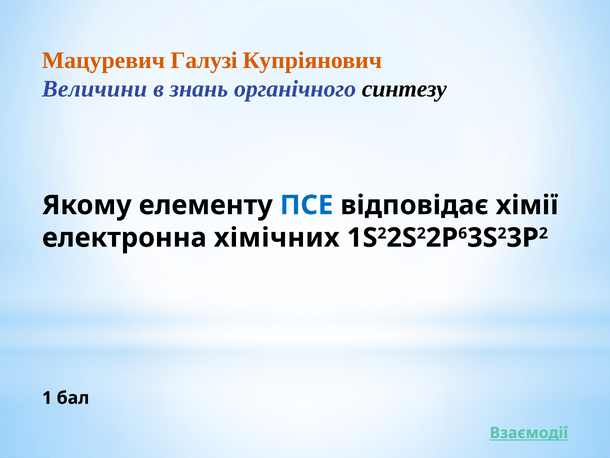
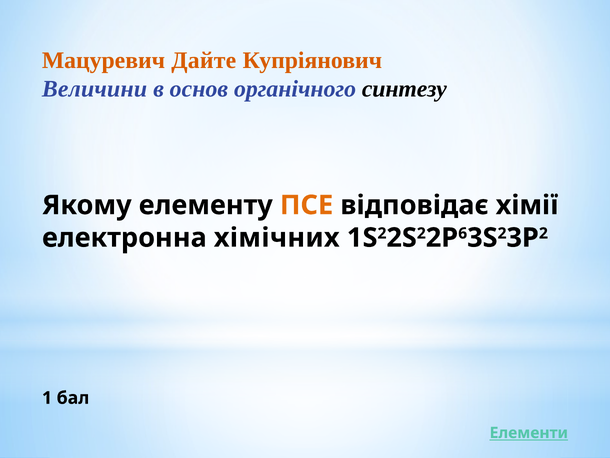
Галузі: Галузі -> Дайте (204, 60)
знань: знань -> основ (199, 89)
ПСЕ colour: blue -> orange (307, 205)
Взаємодії: Взаємодії -> Елементи (529, 432)
